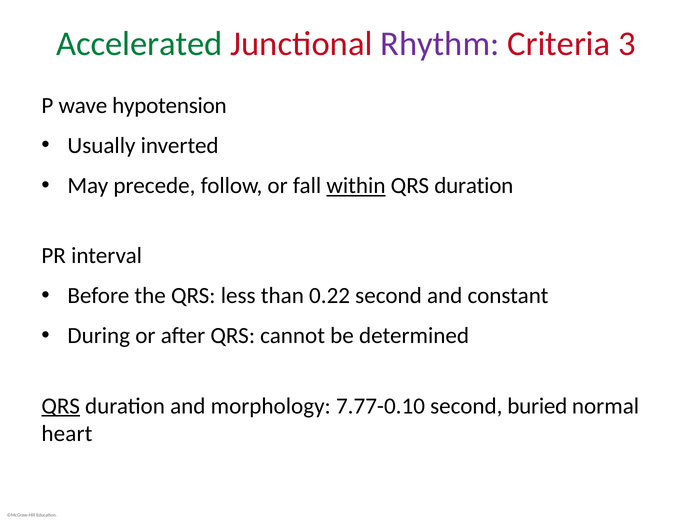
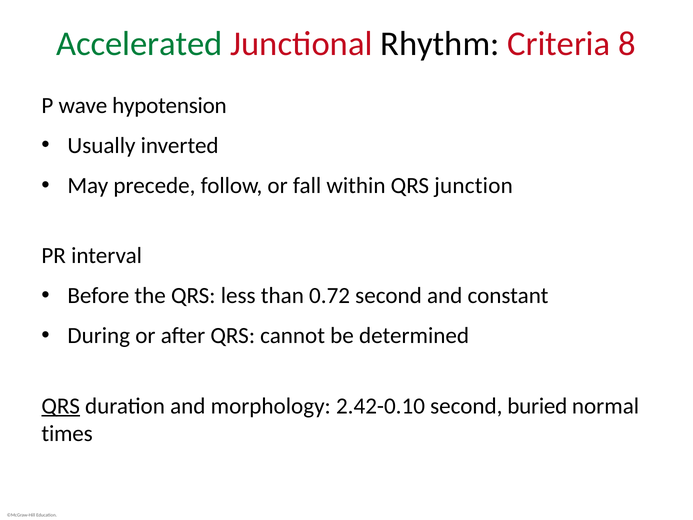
Rhythm colour: purple -> black (440, 44)
3: 3 -> 8 (627, 44)
within underline: present -> none (356, 186)
duration: duration -> junction (474, 186)
0.22: 0.22 -> 0.72 (330, 296)
7.77-0.10: 7.77-0.10 -> 2.42-0.10 (380, 406)
heart: heart -> times (67, 433)
